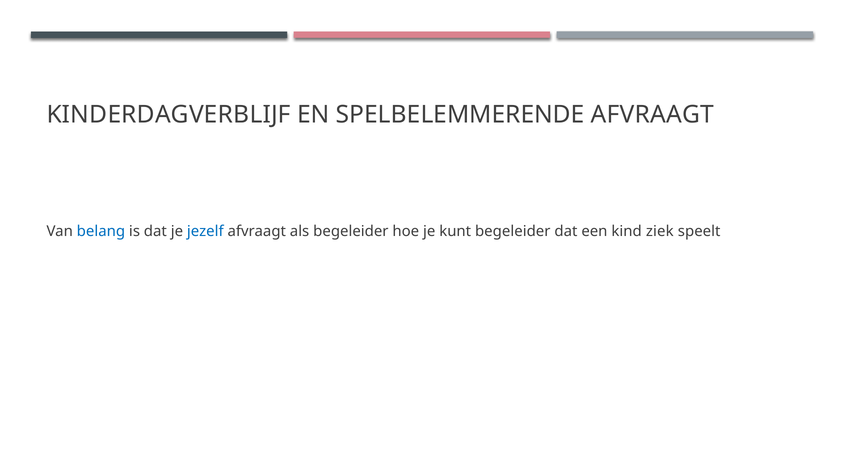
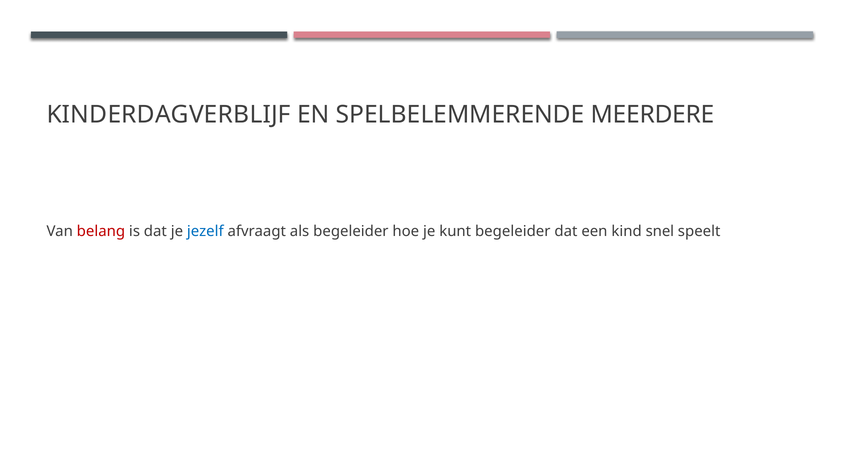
SPELBELEMMERENDE AFVRAAGT: AFVRAAGT -> MEERDERE (653, 115)
belang colour: blue -> red (101, 231)
ziek: ziek -> snel (660, 231)
